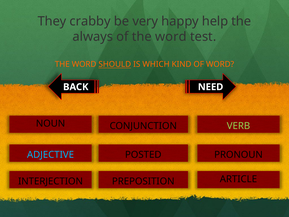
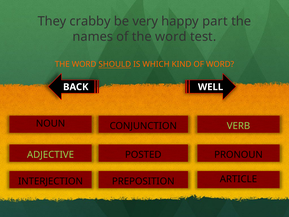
help: help -> part (215, 21)
always: always -> names (93, 37)
NEED: NEED -> WELL (211, 87)
ADJECTIVE colour: light blue -> light green (51, 155)
